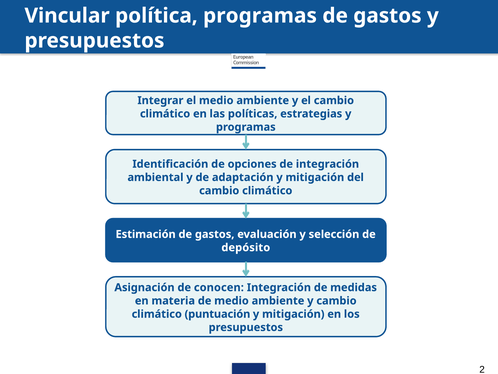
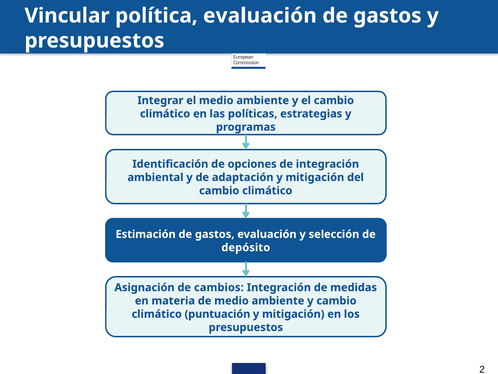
política programas: programas -> evaluación (260, 16)
conocen: conocen -> cambios (219, 287)
